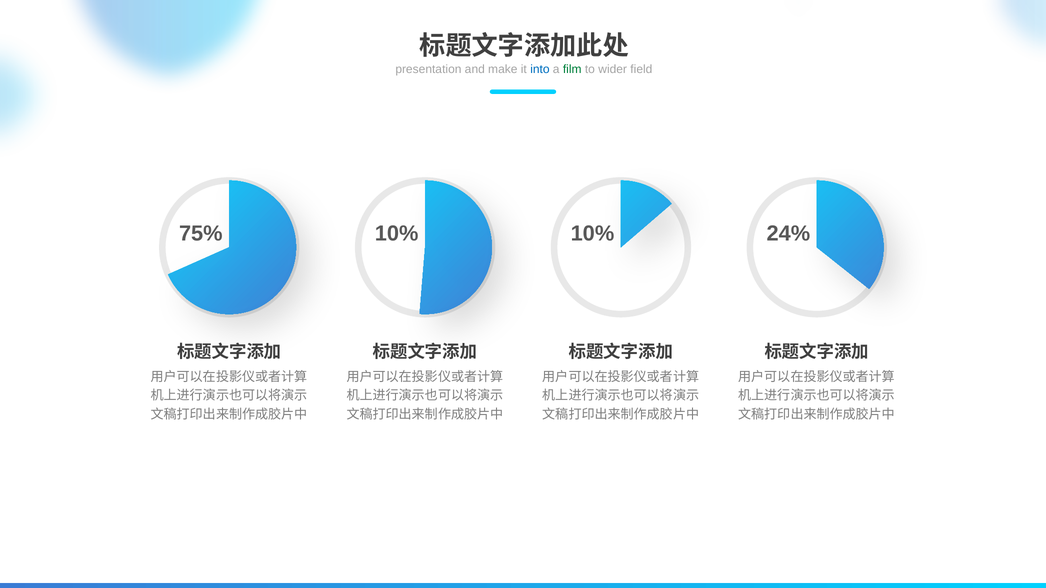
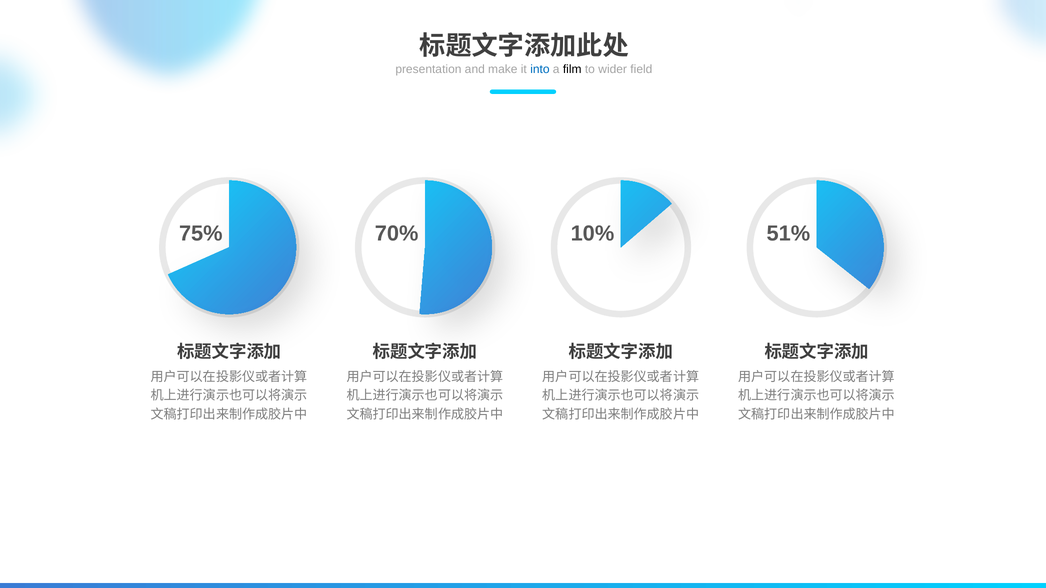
film colour: green -> black (572, 69)
10%: 10% -> 70% (397, 233)
24%: 24% -> 51% (788, 233)
